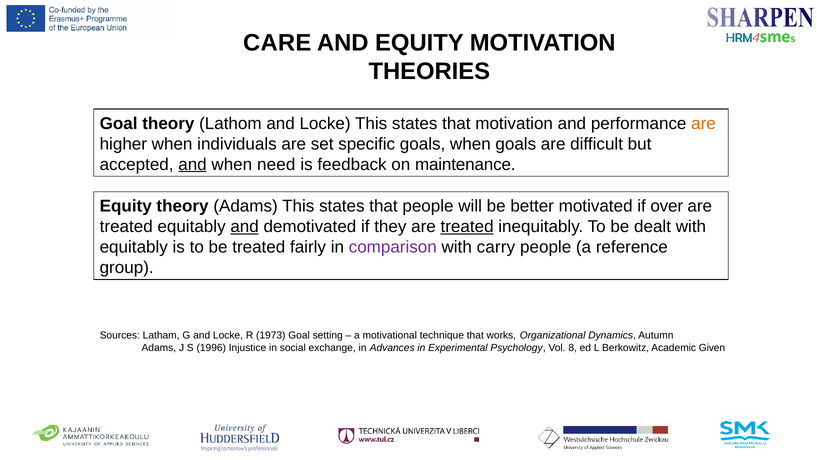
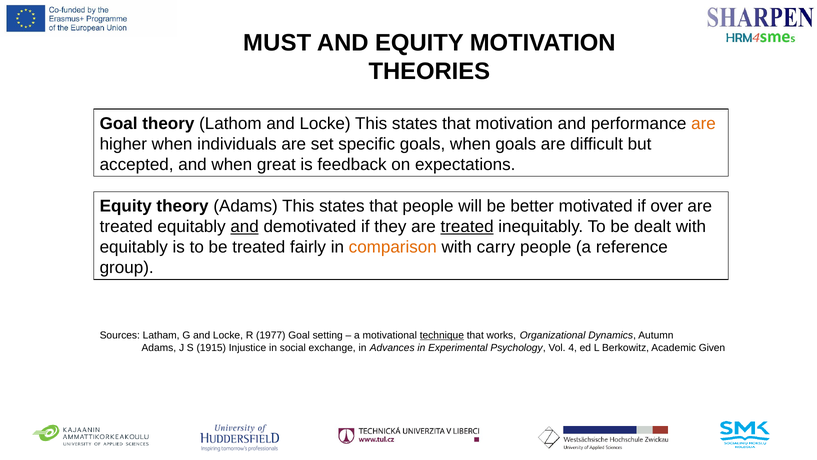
CARE: CARE -> MUST (277, 43)
and underline: present -> none (192, 164)
need: need -> great (276, 164)
maintenance: maintenance -> expectations (465, 164)
comparison colour: purple -> orange (393, 247)
1973: 1973 -> 1977 (271, 335)
technique underline: none -> present (442, 335)
1996: 1996 -> 1915 (211, 347)
8: 8 -> 4 (573, 347)
